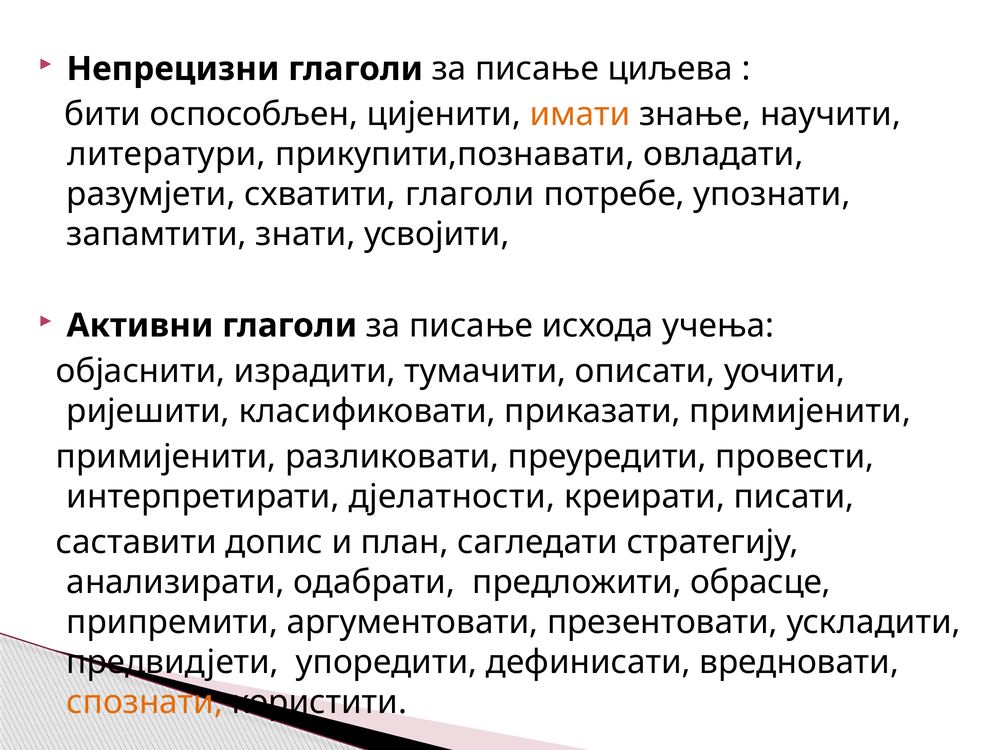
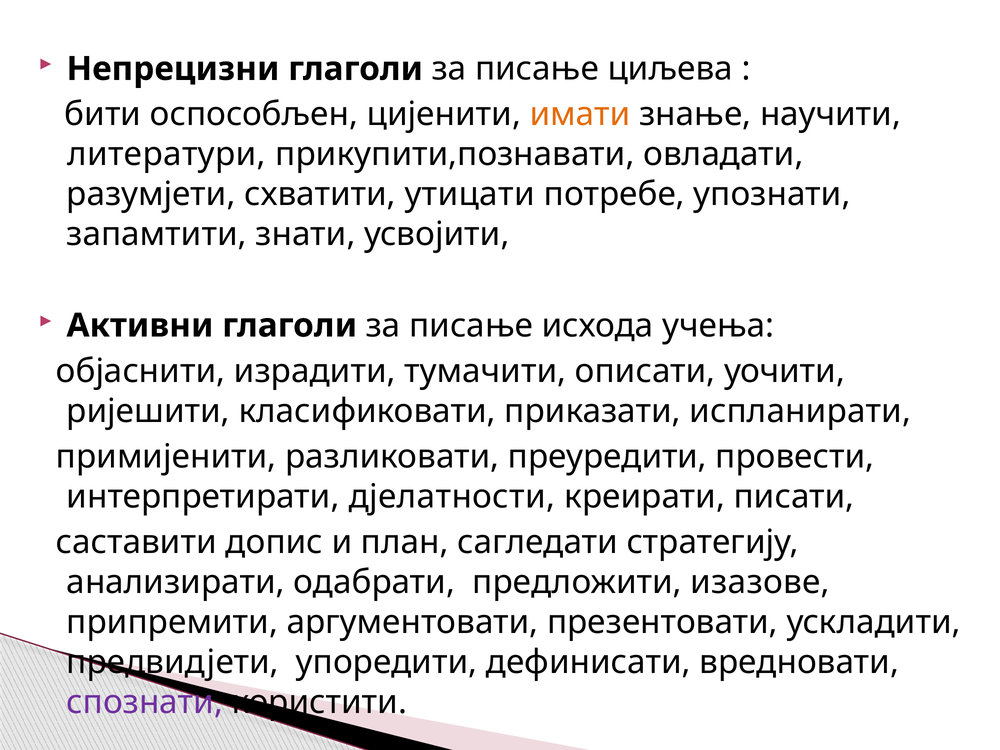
схватити глаголи: глаголи -> утицати (470, 194)
приказати примијенити: примијенити -> испланирати (800, 411)
обрасце: обрасце -> изазове (760, 582)
спознати colour: orange -> purple (145, 702)
